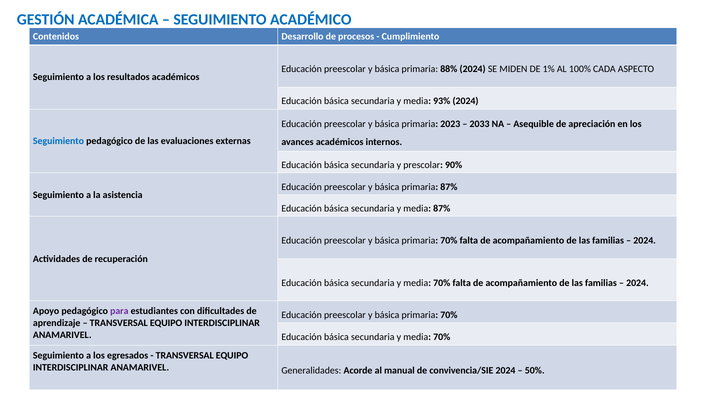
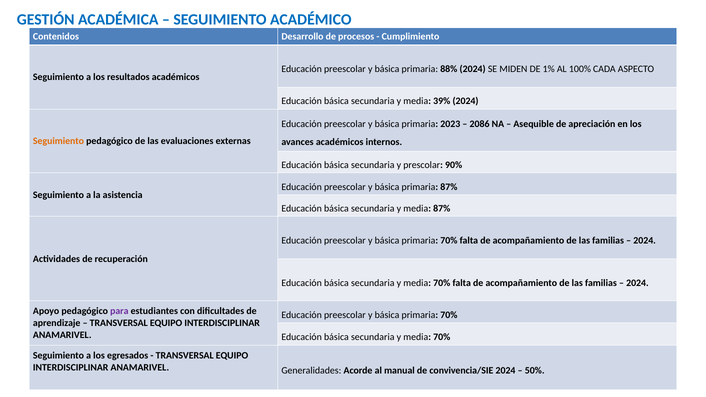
93%: 93% -> 39% (442, 101)
2033: 2033 -> 2086 (480, 124)
Seguimiento colour: blue -> orange (58, 141)
